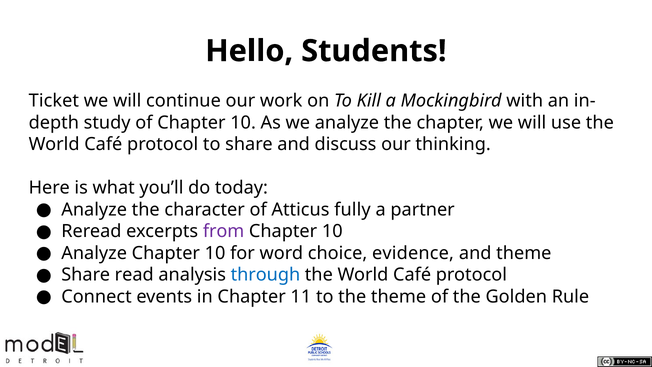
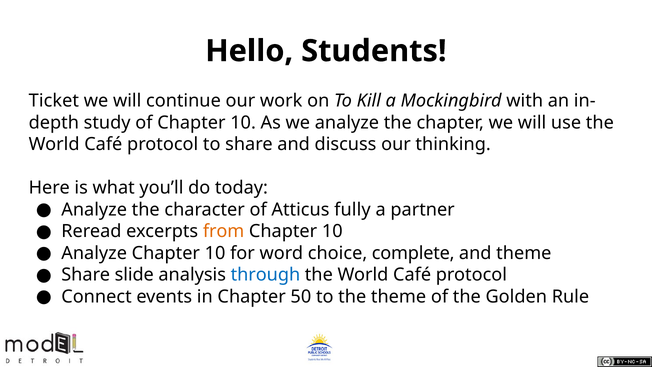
from colour: purple -> orange (224, 231)
evidence: evidence -> complete (413, 253)
read: read -> slide (134, 275)
11: 11 -> 50 (301, 297)
